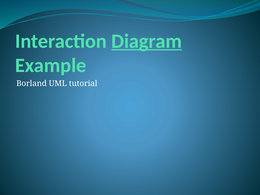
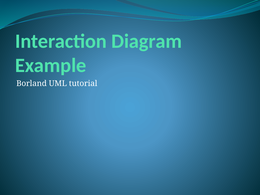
Diagram underline: present -> none (147, 41)
